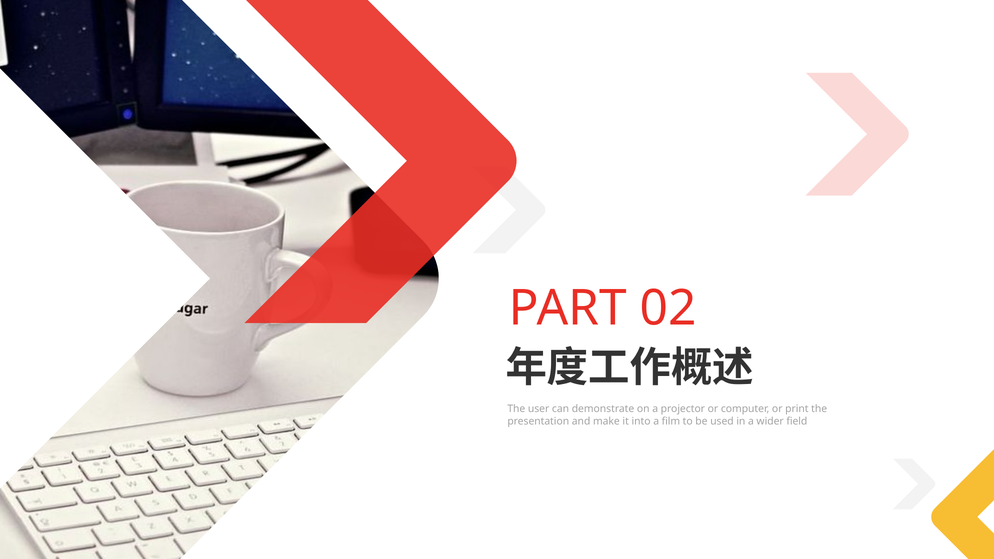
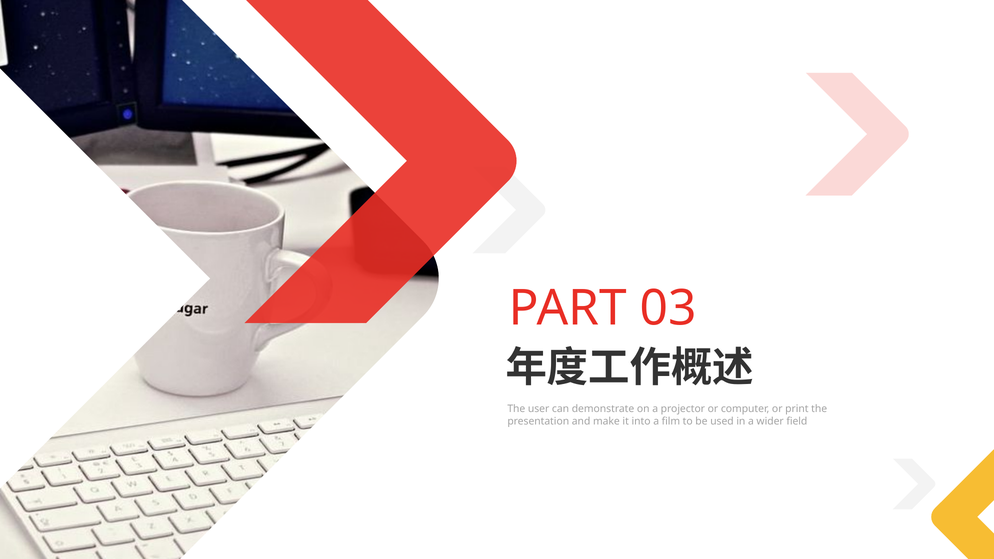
02: 02 -> 03 (668, 308)
